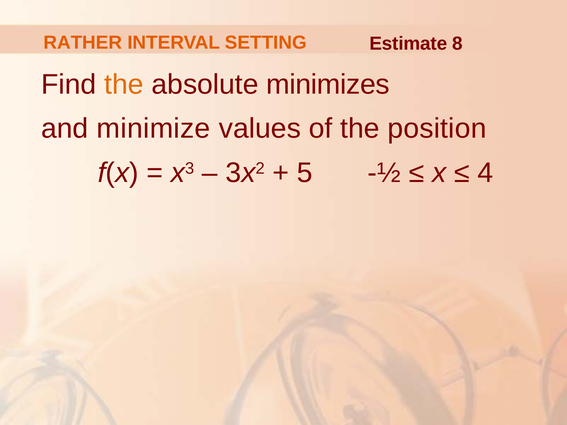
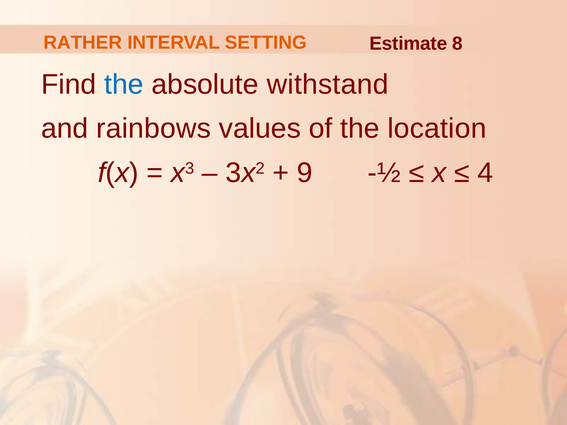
the colour: orange -> blue (124, 84)
minimizes: minimizes -> withstand (328, 84)
minimize: minimize -> rainbows (154, 129)
position: position -> location (437, 129)
5: 5 -> 9 (305, 173)
